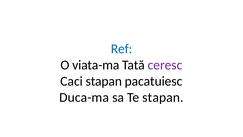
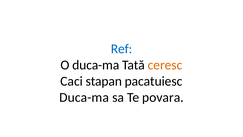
O viata-ma: viata-ma -> duca-ma (96, 65)
ceresc colour: purple -> orange (165, 65)
Te stapan: stapan -> povara (163, 97)
